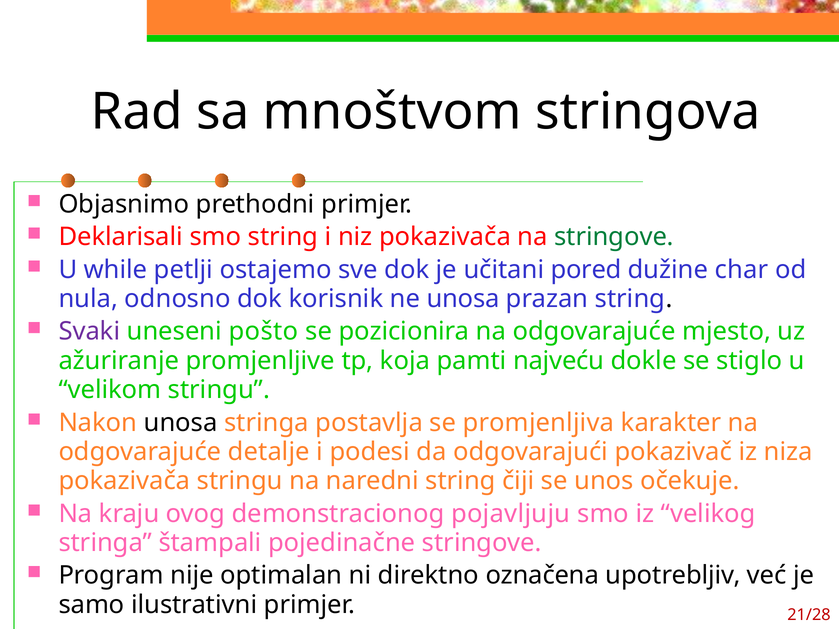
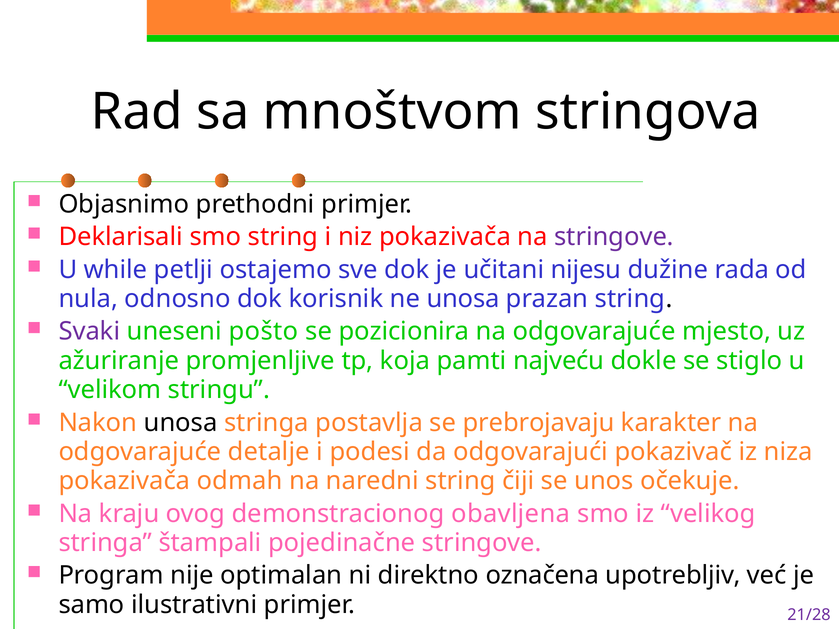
stringove colour: green -> purple (614, 237)
pored: pored -> nijesu (586, 270)
char: char -> rada (742, 270)
promjenljiva: promjenljiva -> prebrojavaju (539, 423)
pokazivača stringu: stringu -> odmah (240, 481)
pojavljuju: pojavljuju -> obavljena (511, 514)
21/28 colour: red -> purple (809, 615)
